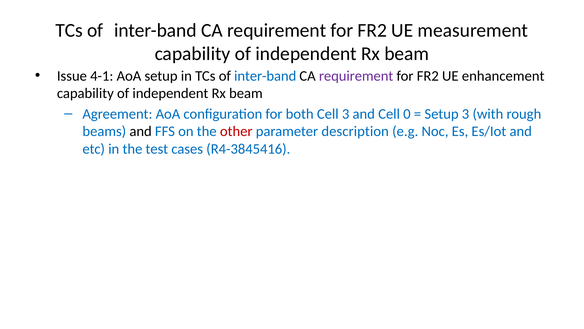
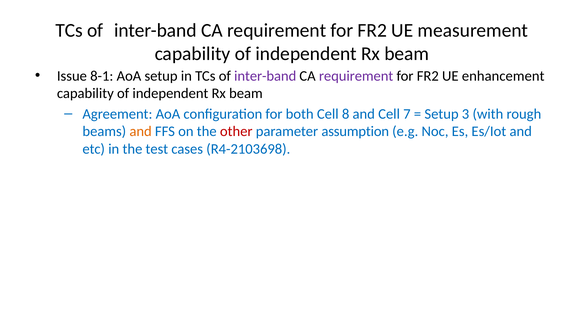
4-1: 4-1 -> 8-1 (102, 76)
inter-band colour: blue -> purple (265, 76)
Cell 3: 3 -> 8 (346, 114)
0: 0 -> 7 (407, 114)
and colour: black -> orange (141, 131)
description: description -> assumption (355, 131)
R4-3845416: R4-3845416 -> R4-2103698 (248, 149)
